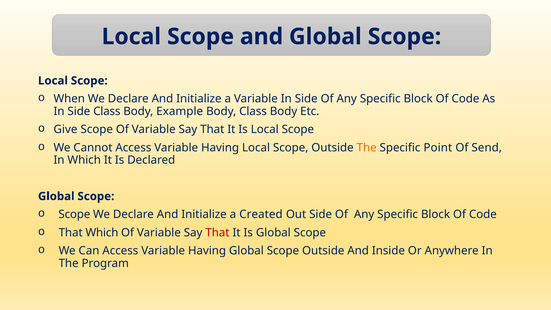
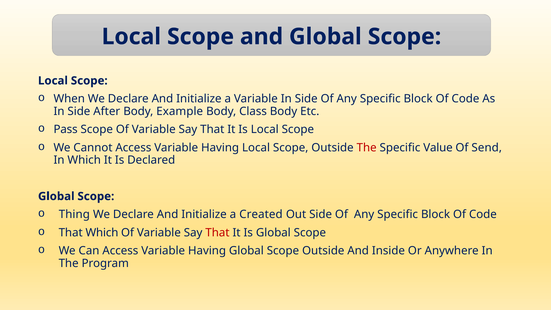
Side Class: Class -> After (107, 111)
Give: Give -> Pass (66, 129)
The colour: orange -> red (367, 148)
Point: Point -> Value (438, 148)
Scope: Scope -> Thing (74, 214)
